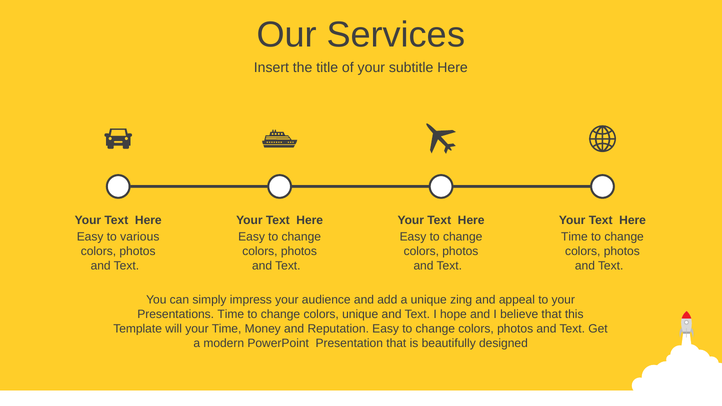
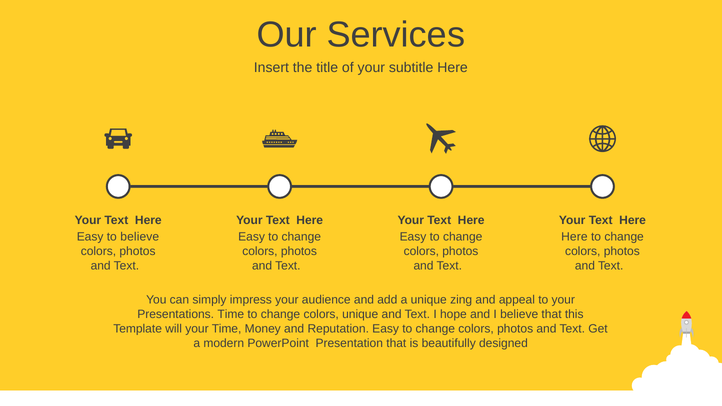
to various: various -> believe (140, 237)
Time: Time -> Here (574, 237)
